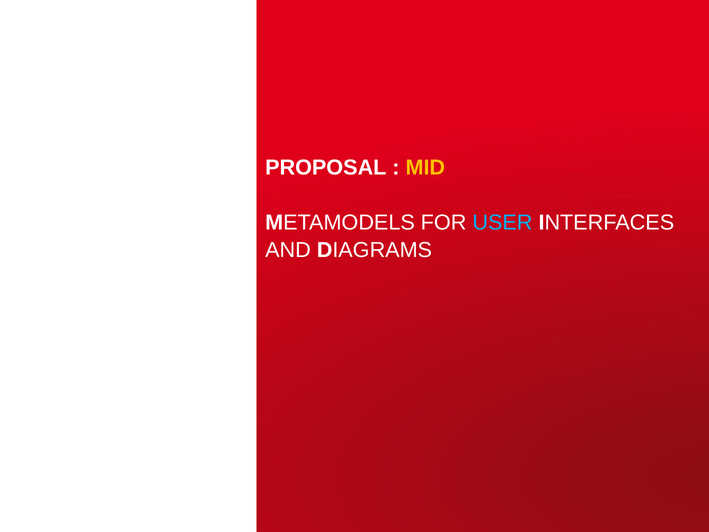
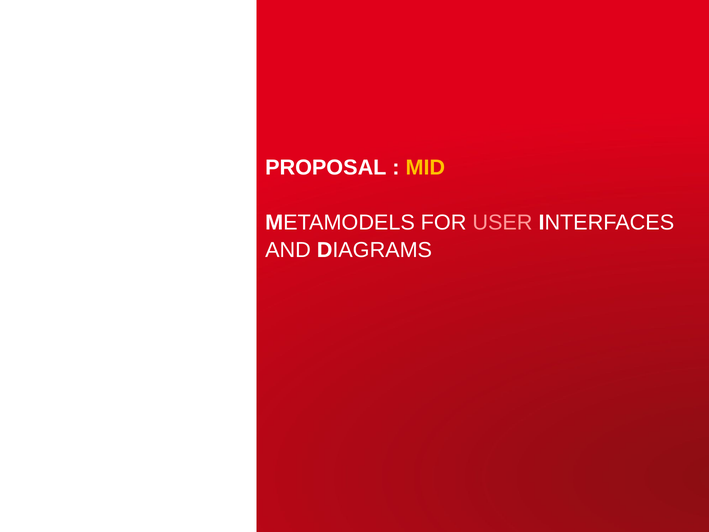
USER colour: light blue -> pink (502, 222)
